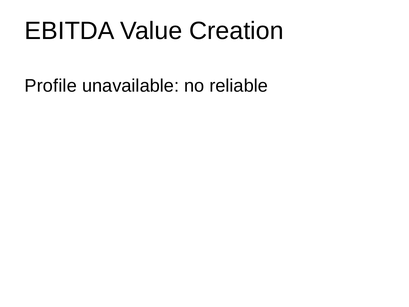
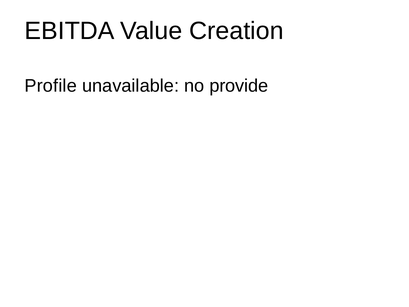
reliable: reliable -> provide (239, 86)
